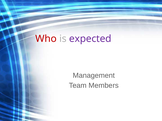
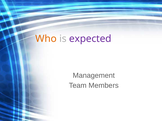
Who colour: red -> orange (46, 39)
